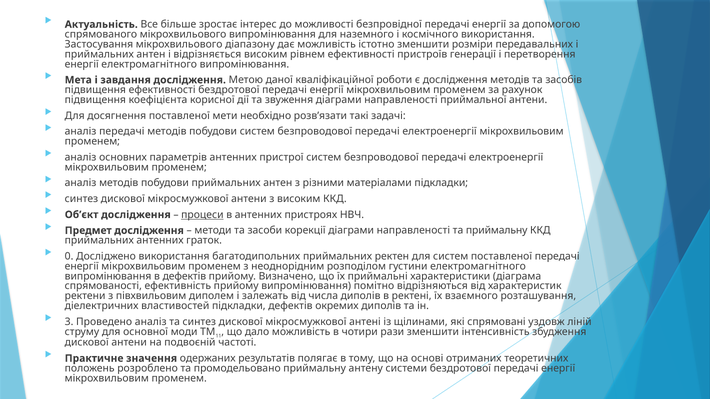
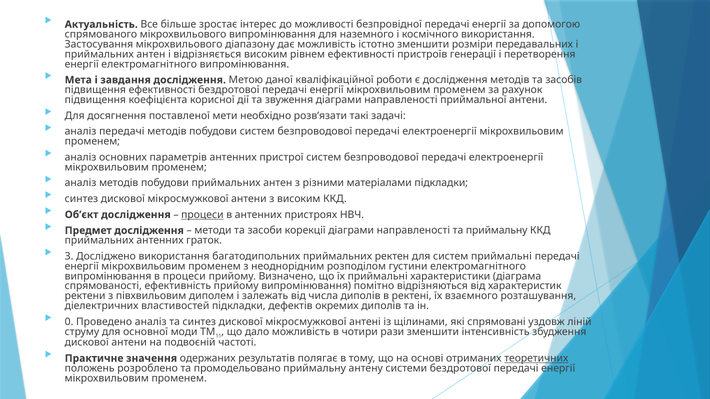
0: 0 -> 3 (69, 256)
систем поставленої: поставленої -> приймальні (501, 256)
в дефектів: дефектів -> процеси (184, 276)
3: 3 -> 0 (69, 322)
теоретичних underline: none -> present (536, 359)
